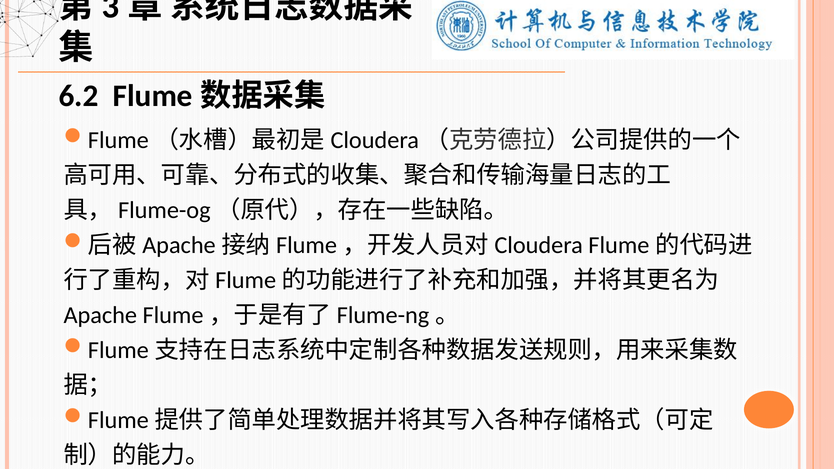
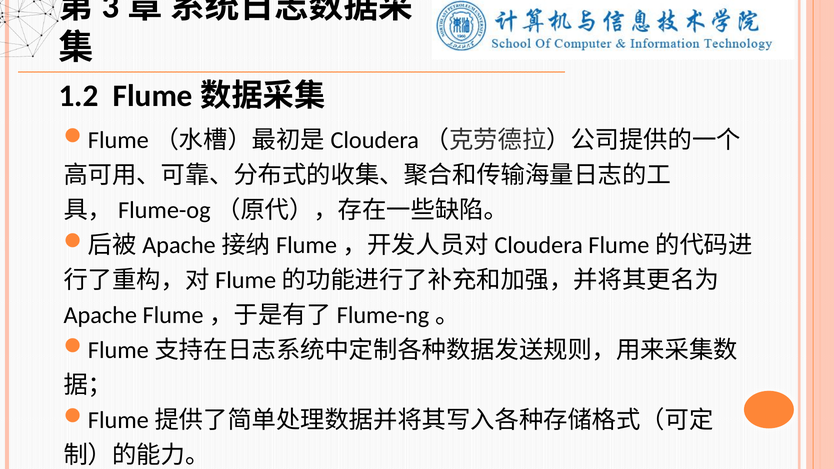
6.2: 6.2 -> 1.2 (79, 96)
